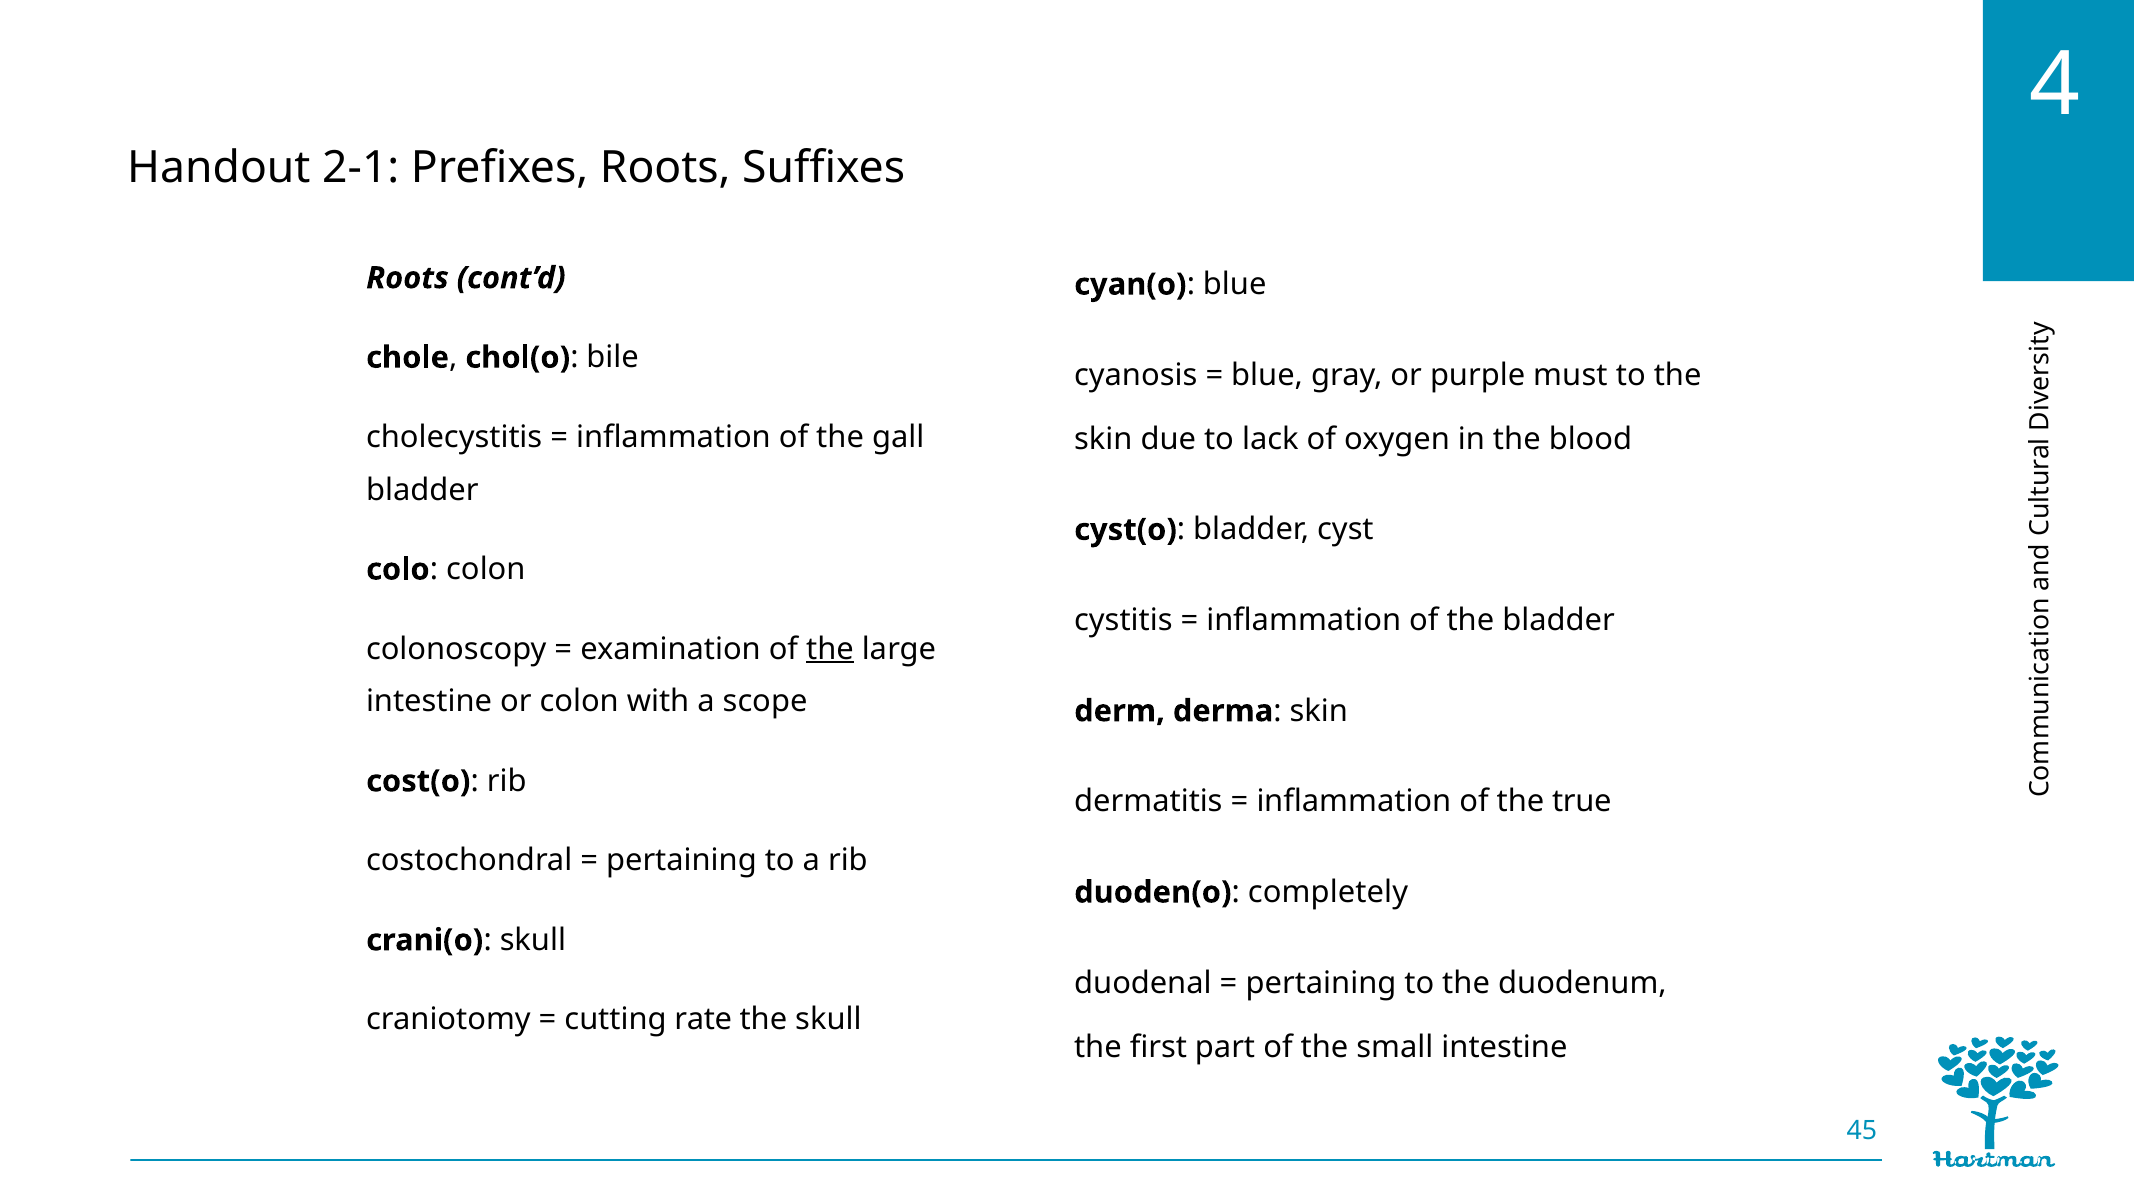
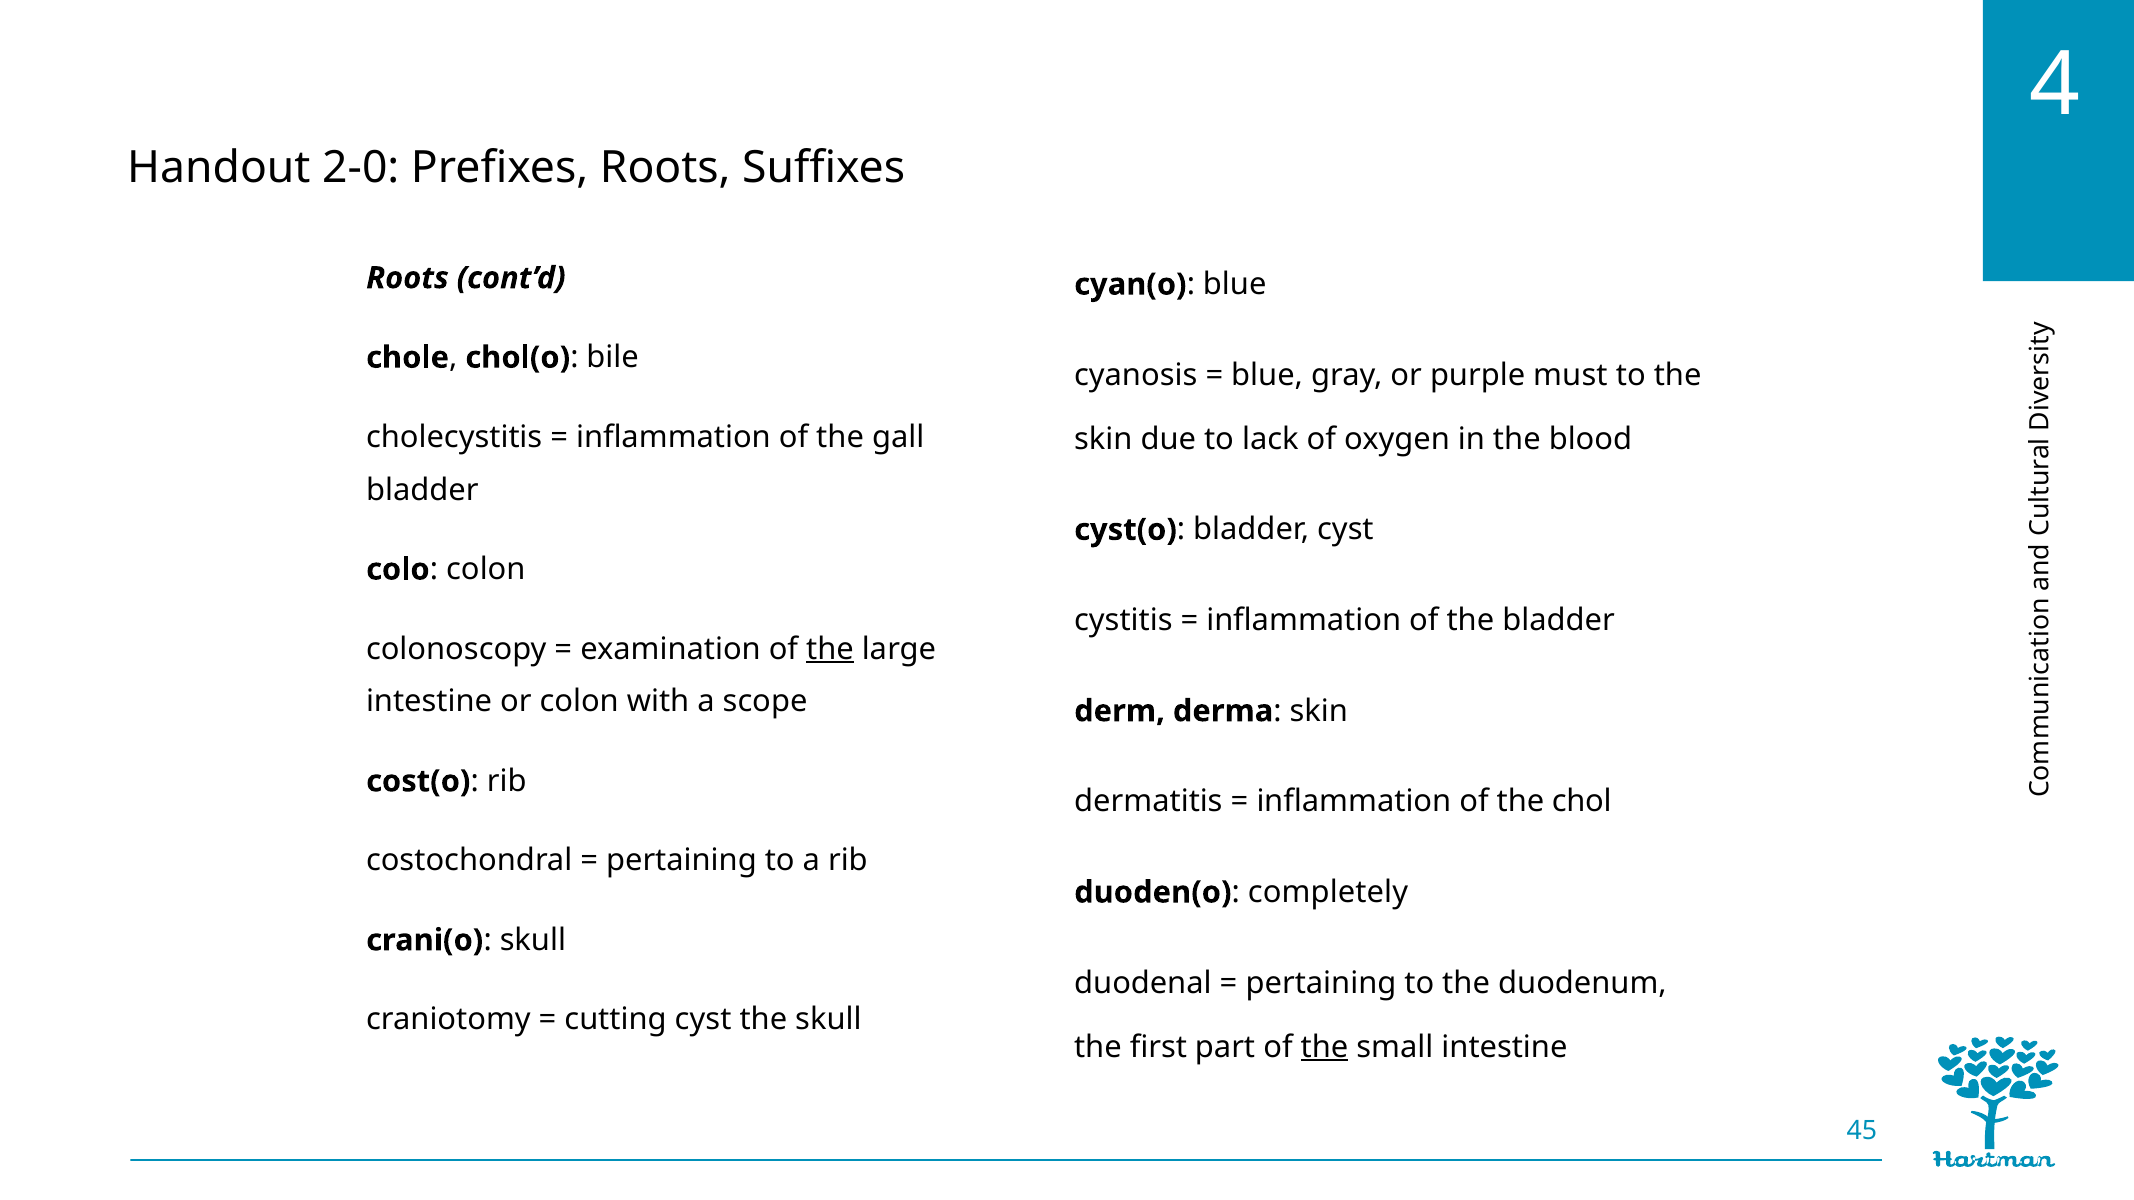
2-1: 2-1 -> 2-0 (361, 168)
true: true -> chol (1582, 802)
cutting rate: rate -> cyst (703, 1020)
the underline: none -> present (1325, 1047)
